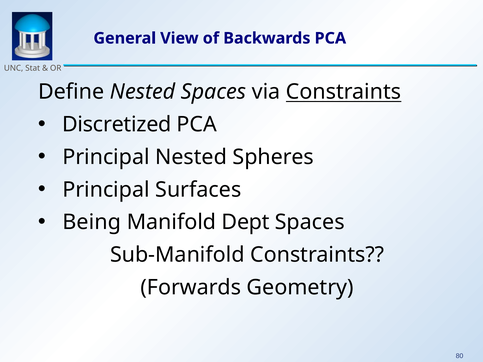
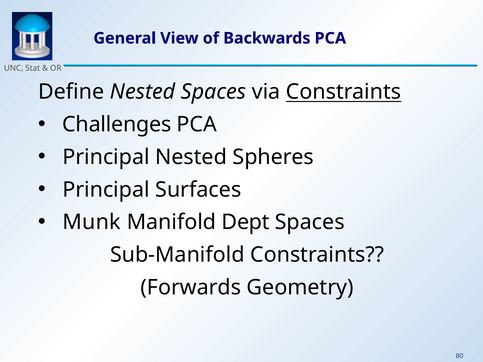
Discretized: Discretized -> Challenges (117, 124)
Being: Being -> Munk (92, 222)
